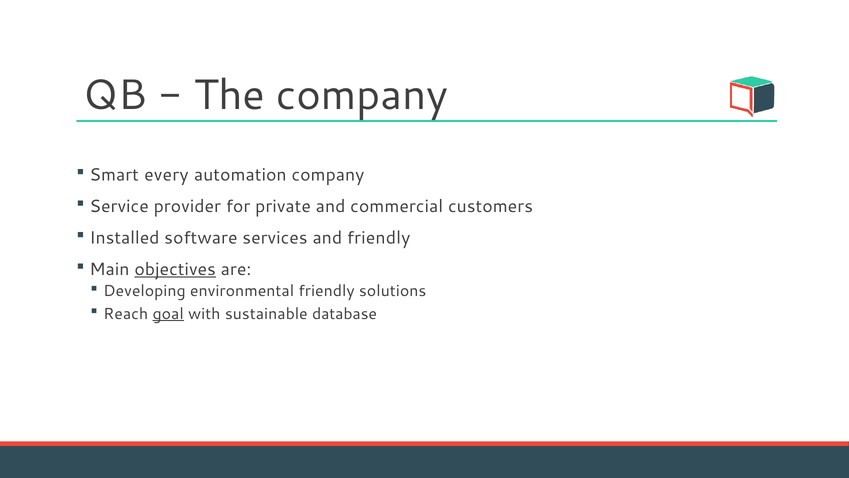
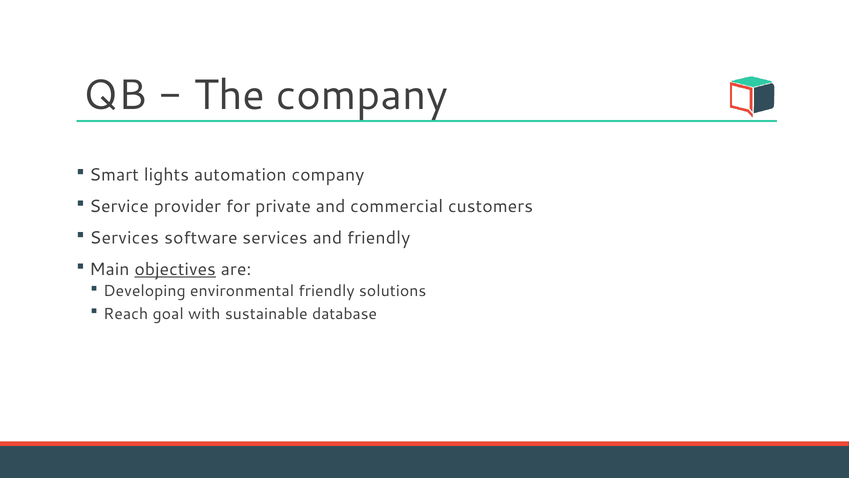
every: every -> lights (166, 175)
Installed: Installed -> Services (124, 238)
goal underline: present -> none (168, 313)
